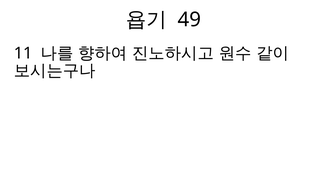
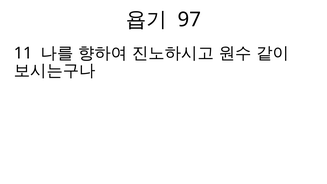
49: 49 -> 97 (189, 20)
